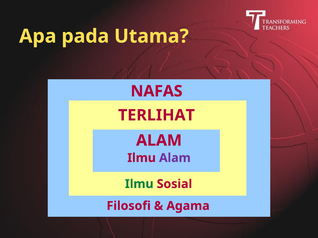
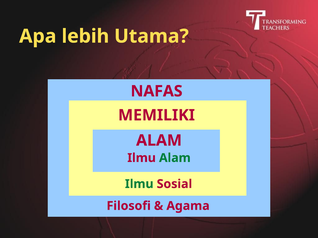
pada: pada -> lebih (85, 36)
TERLIHAT: TERLIHAT -> MEMILIKI (157, 115)
Alam colour: purple -> green (175, 158)
